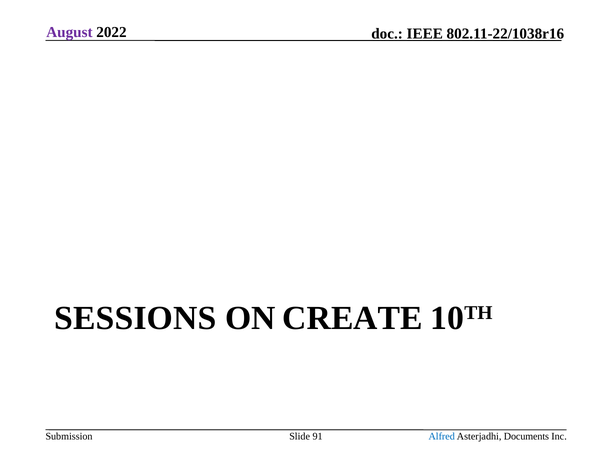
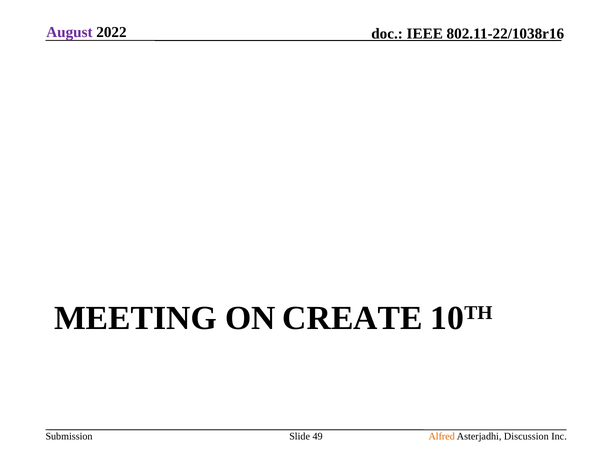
SESSIONS: SESSIONS -> MEETING (135, 318)
91: 91 -> 49 (318, 437)
Alfred colour: blue -> orange (442, 437)
Documents: Documents -> Discussion (526, 437)
